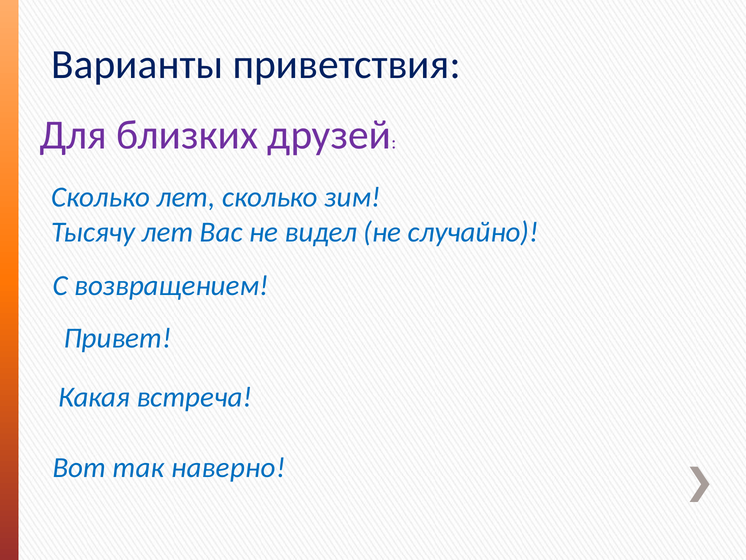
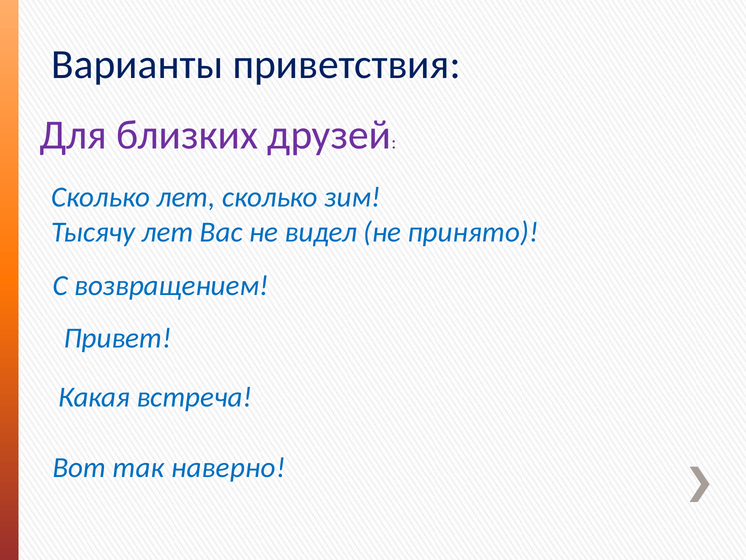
случайно: случайно -> принято (473, 232)
